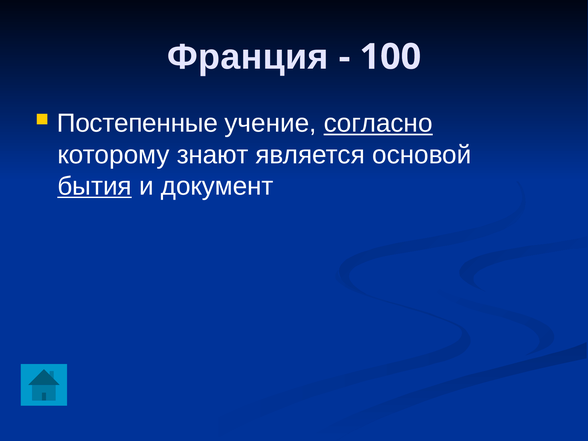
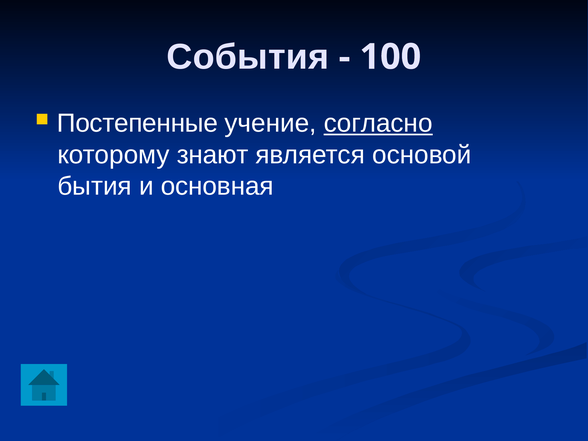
Франция: Франция -> События (248, 57)
бытия underline: present -> none (95, 186)
документ: документ -> основная (217, 186)
